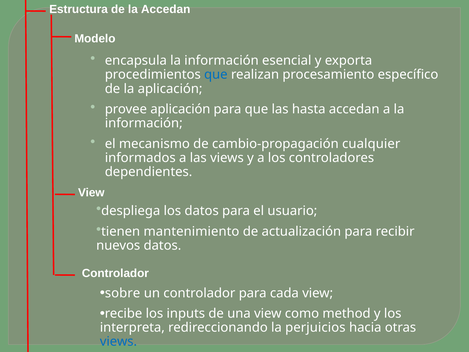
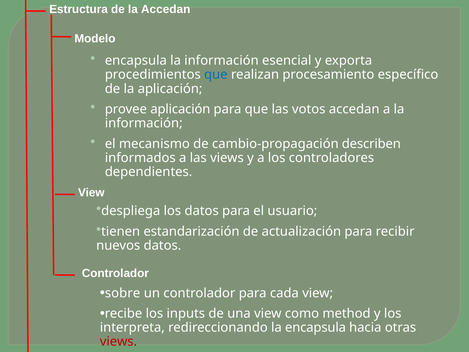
hasta: hasta -> votos (309, 109)
cualquier: cualquier -> describen (371, 144)
mantenimiento: mantenimiento -> estandarización (192, 231)
la perjuicios: perjuicios -> encapsula (316, 327)
views colour: blue -> red (118, 341)
